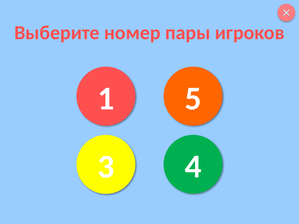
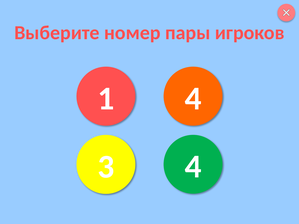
1 5: 5 -> 4 (193, 99)
